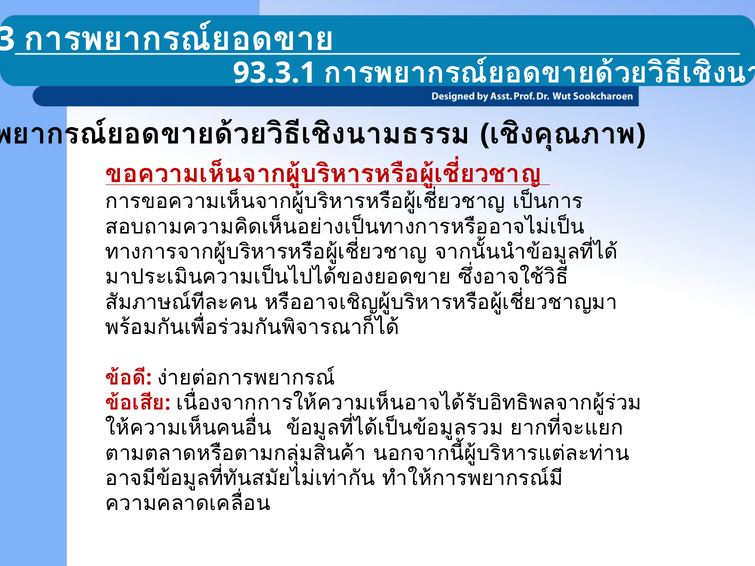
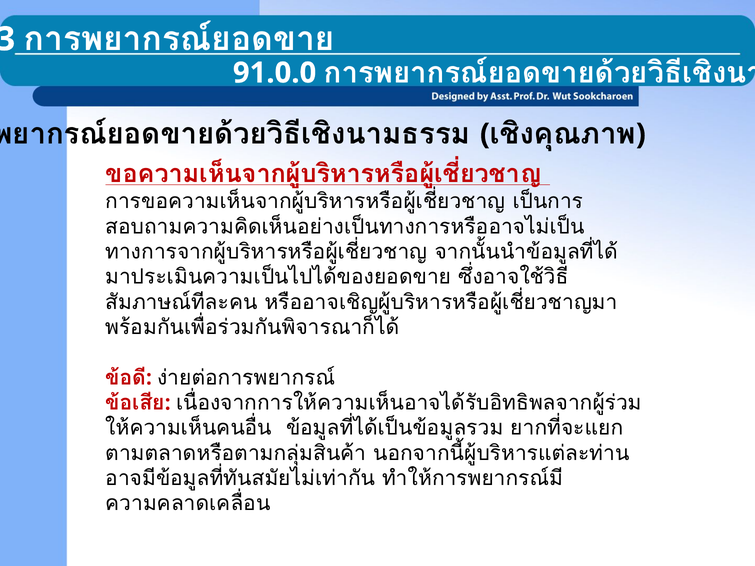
93.3.1: 93.3.1 -> 91.0.0 (275, 73)
